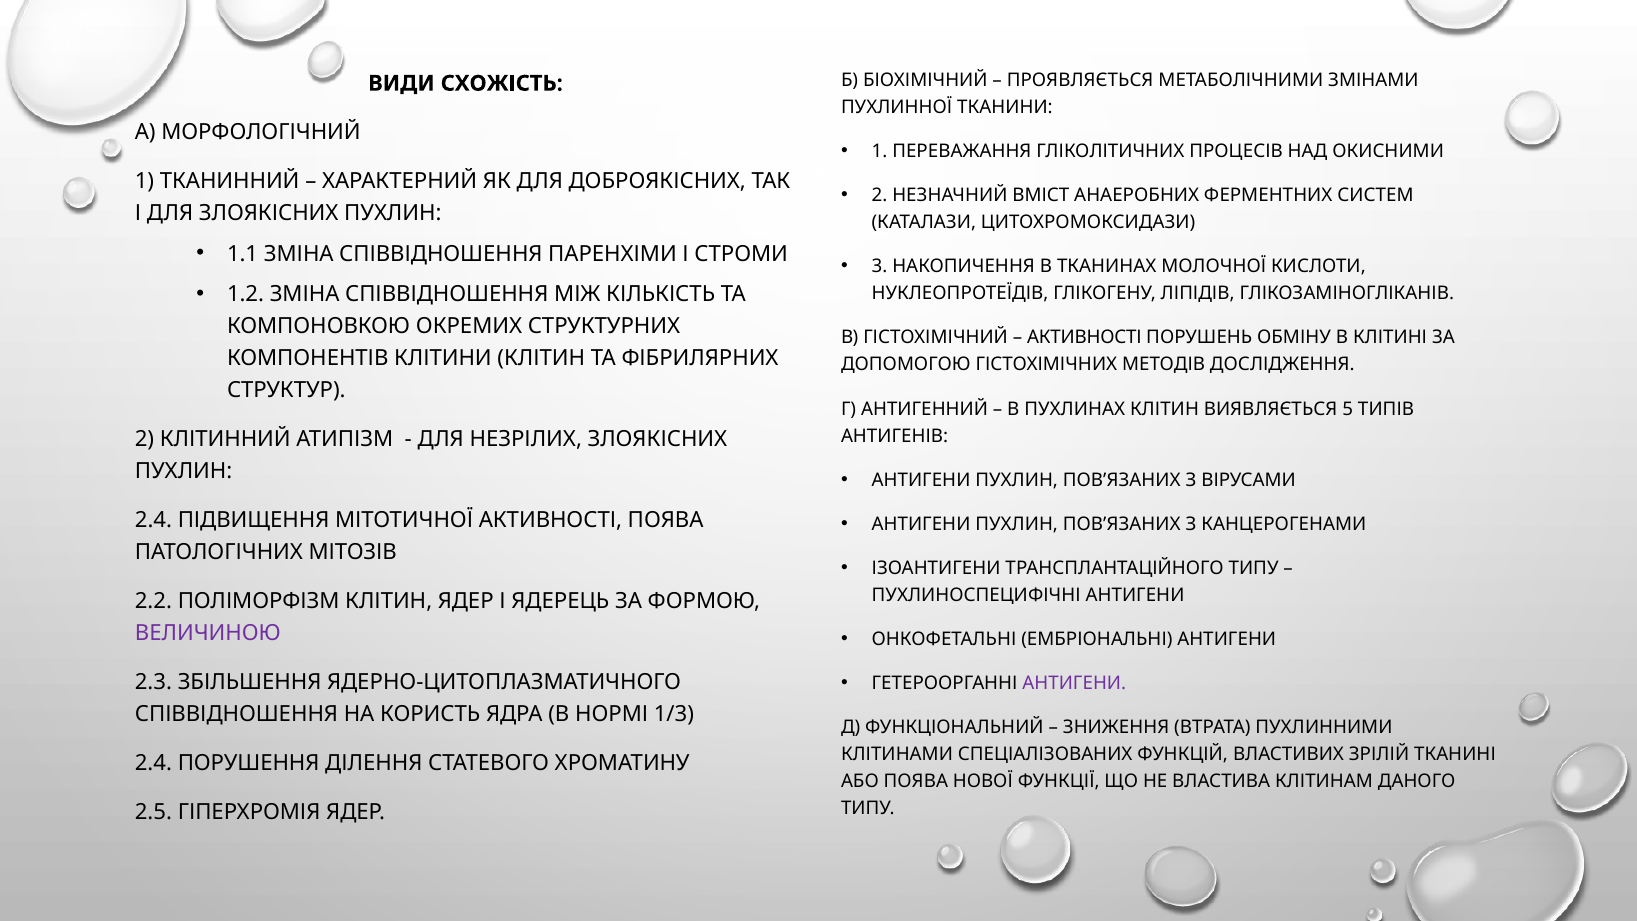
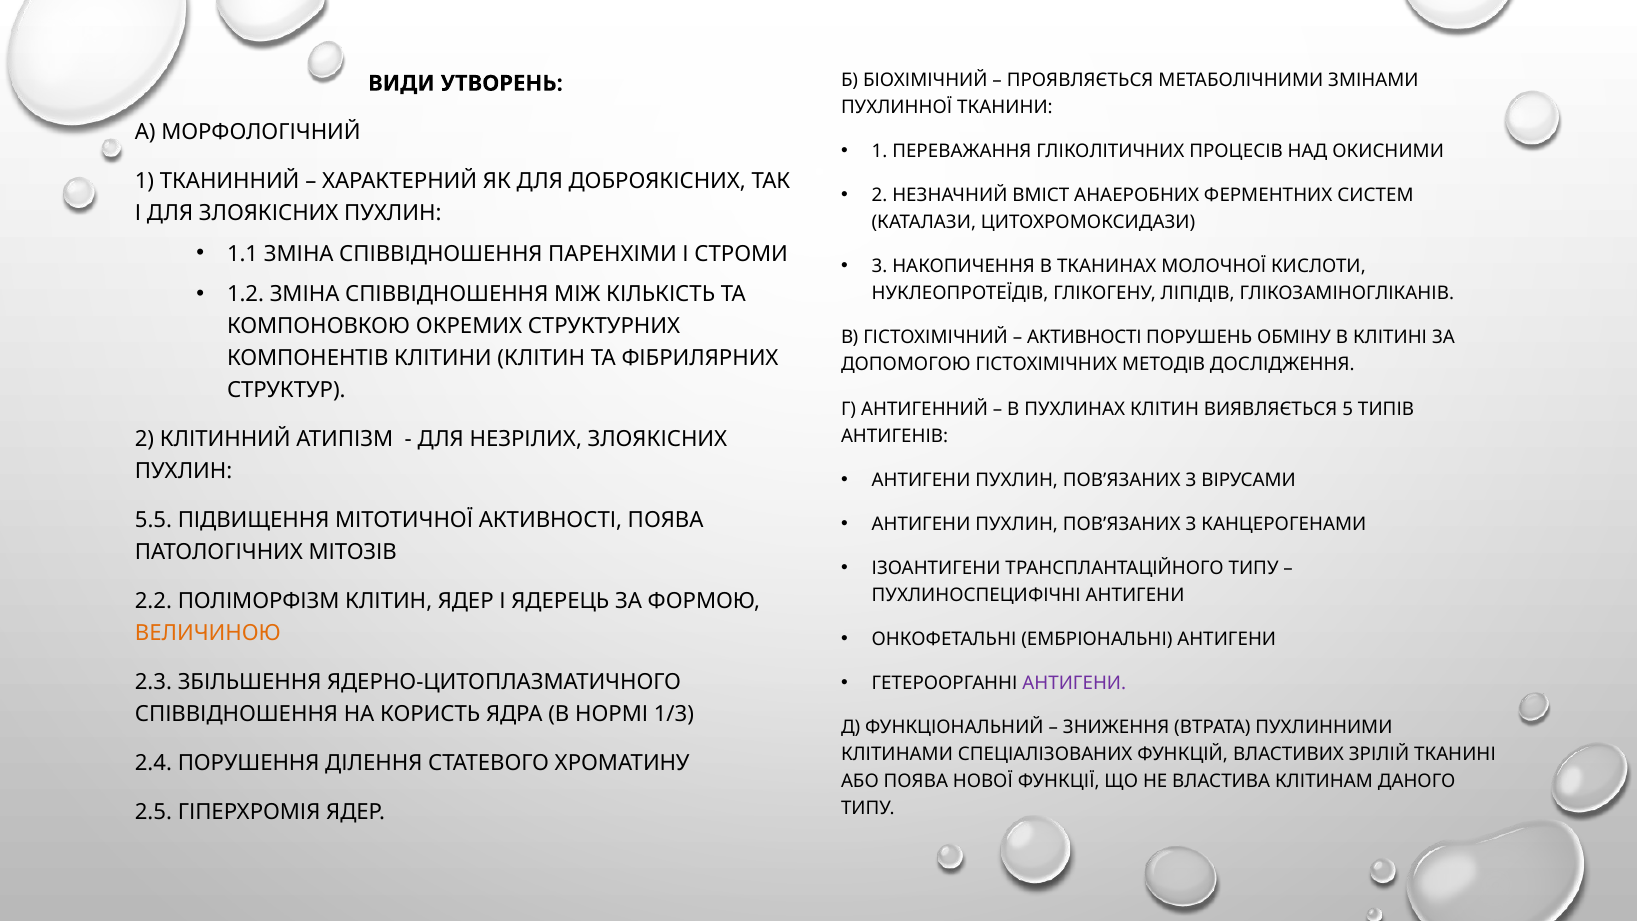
СХОЖІСТЬ: СХОЖІСТЬ -> УТВОРЕНЬ (502, 83)
2.4: 2.4 -> 5.5 (154, 520)
ВЕЛИЧИНОЮ colour: purple -> orange (208, 633)
